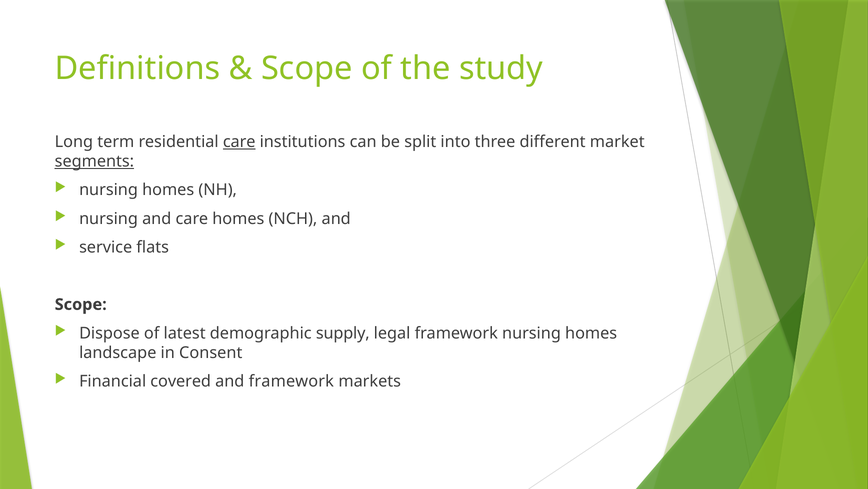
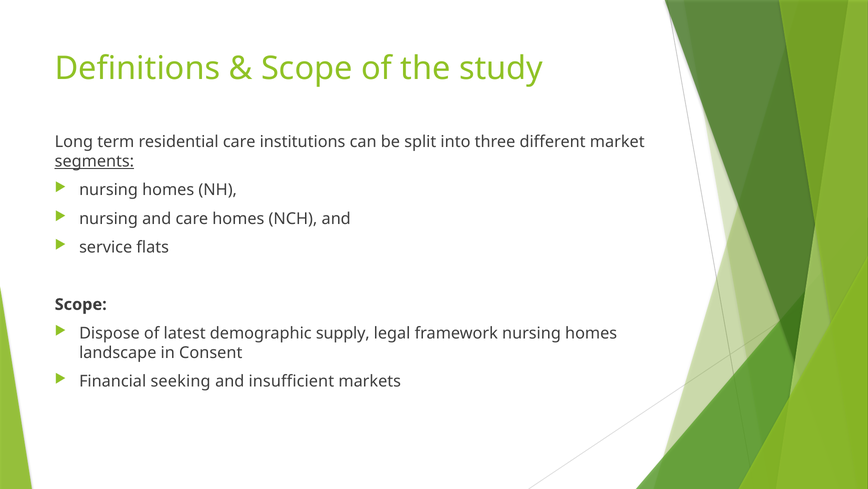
care underline: present -> none (239, 142)
covered: covered -> seeking (181, 381)
and framework: framework -> insufficient (291, 381)
